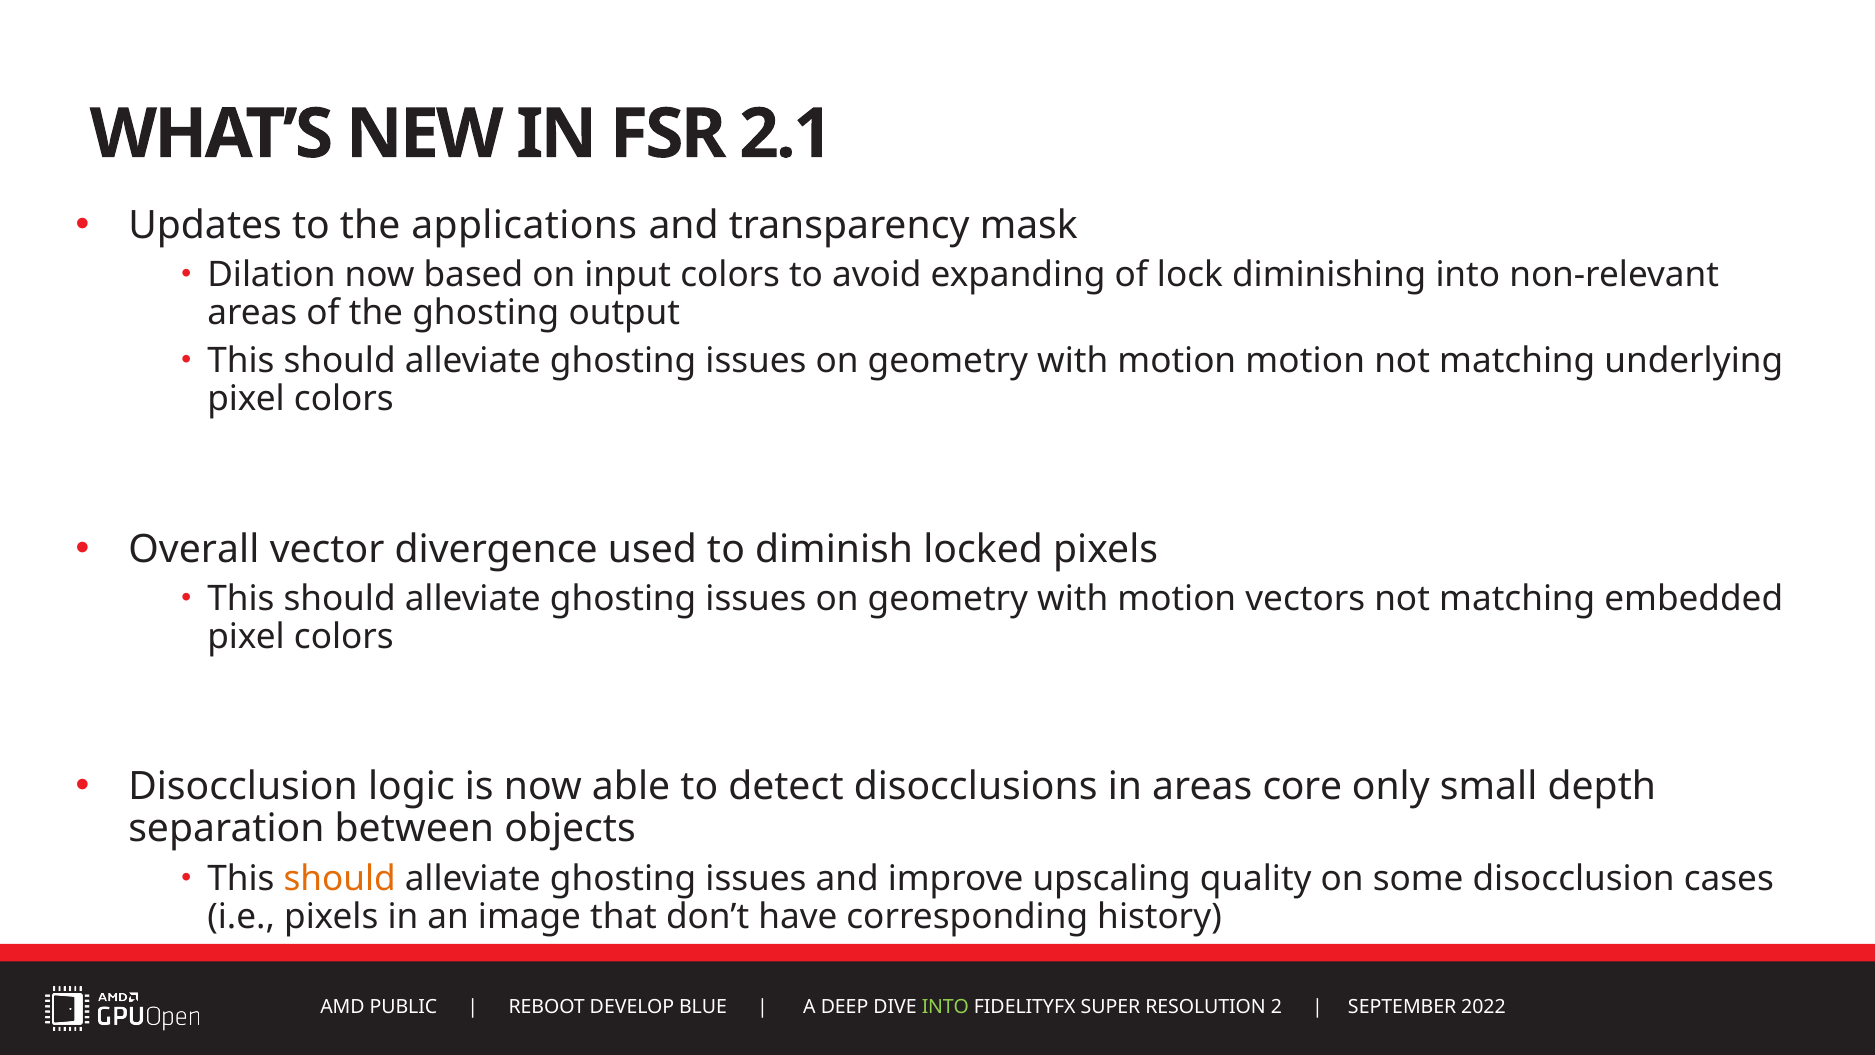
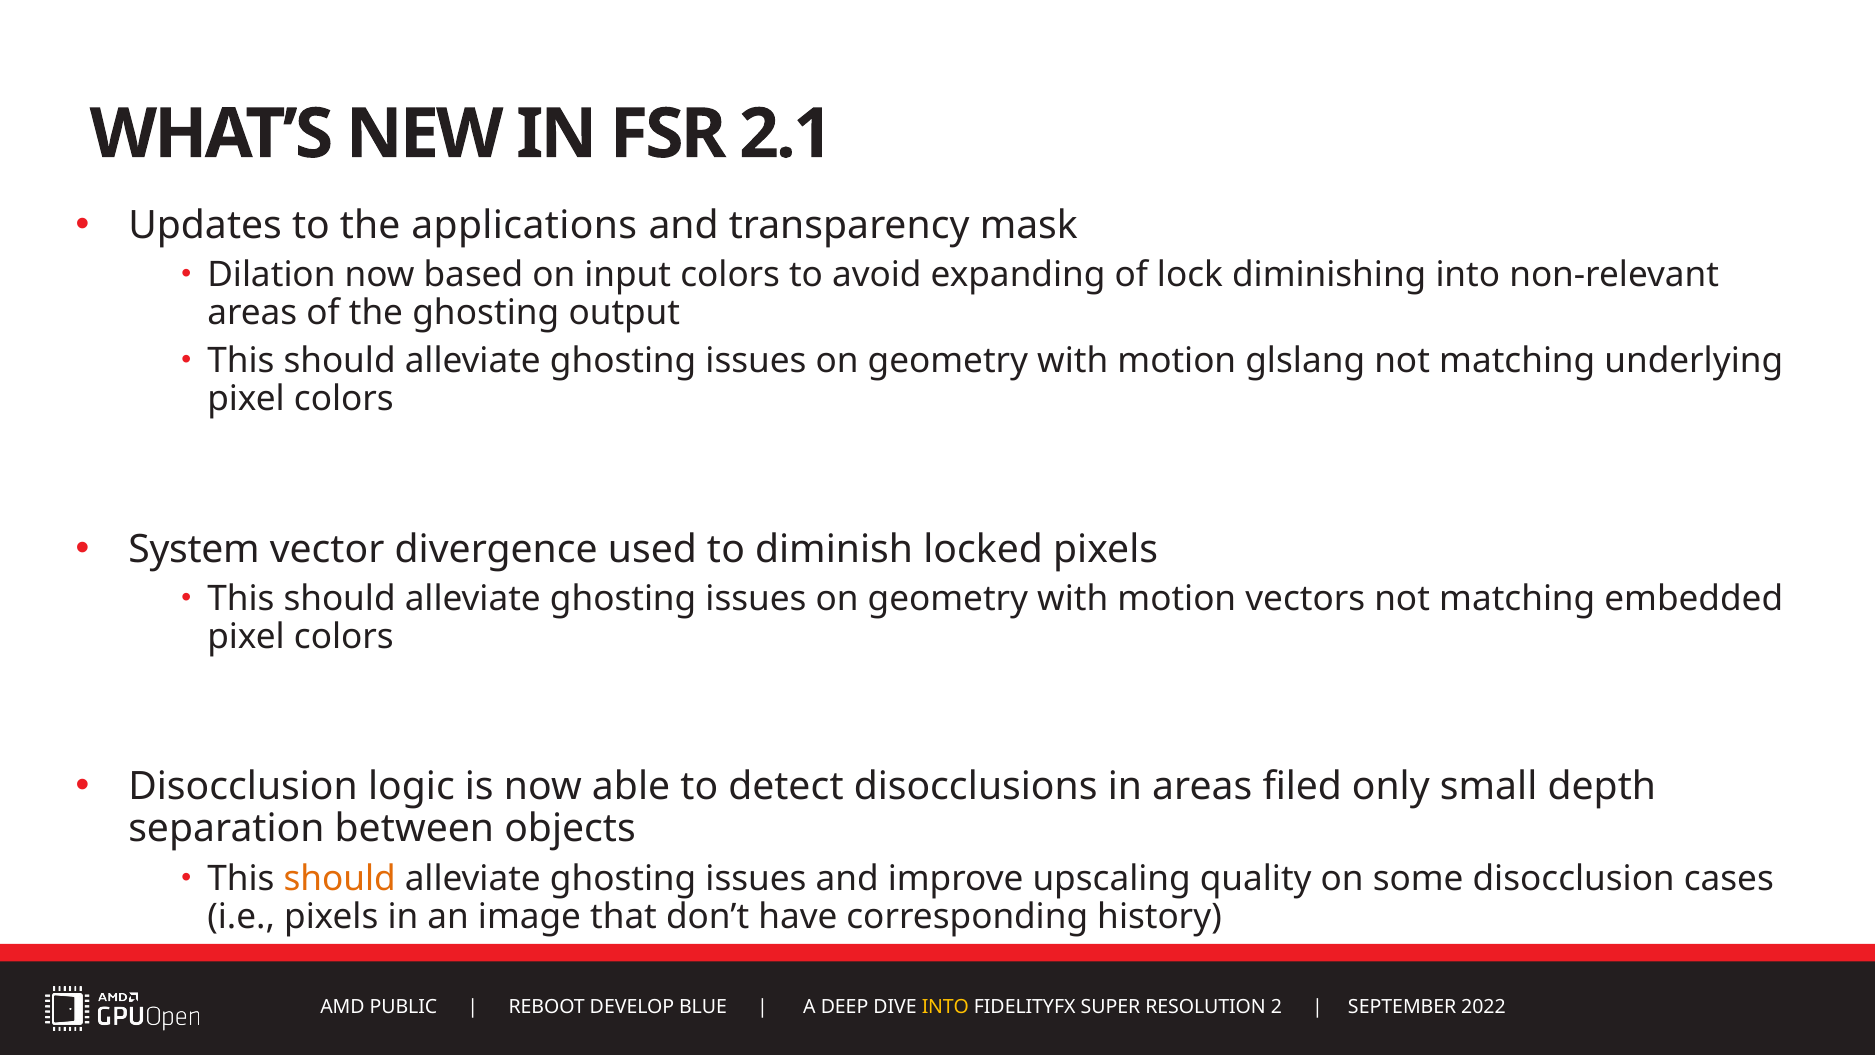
motion motion: motion -> glslang (1305, 361)
Overall: Overall -> System (194, 549)
core: core -> filed (1302, 786)
INTO colour: light green -> yellow (945, 1006)
